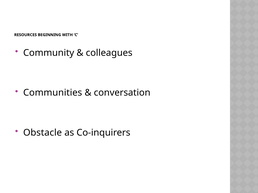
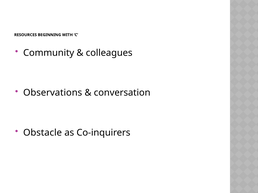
Communities: Communities -> Observations (53, 93)
